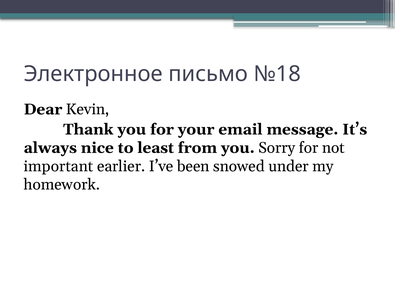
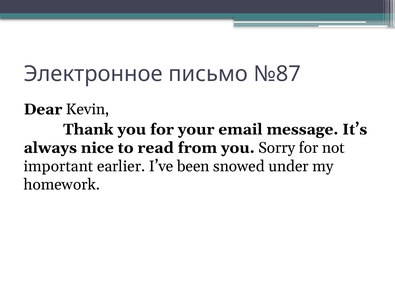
№18: №18 -> №87 (277, 74)
least: least -> read (156, 148)
